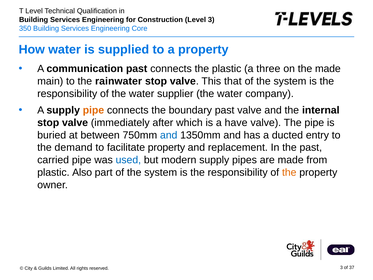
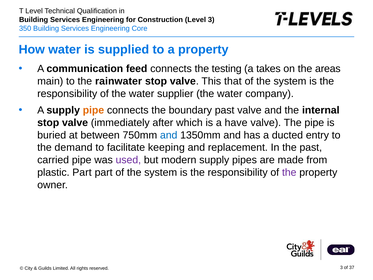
communication past: past -> feed (137, 69)
the plastic: plastic -> testing (227, 69)
three: three -> takes (268, 69)
the made: made -> areas (328, 69)
facilitate property: property -> keeping (166, 147)
used colour: blue -> purple (128, 160)
plastic Also: Also -> Part (82, 172)
the colour: orange -> purple (289, 172)
